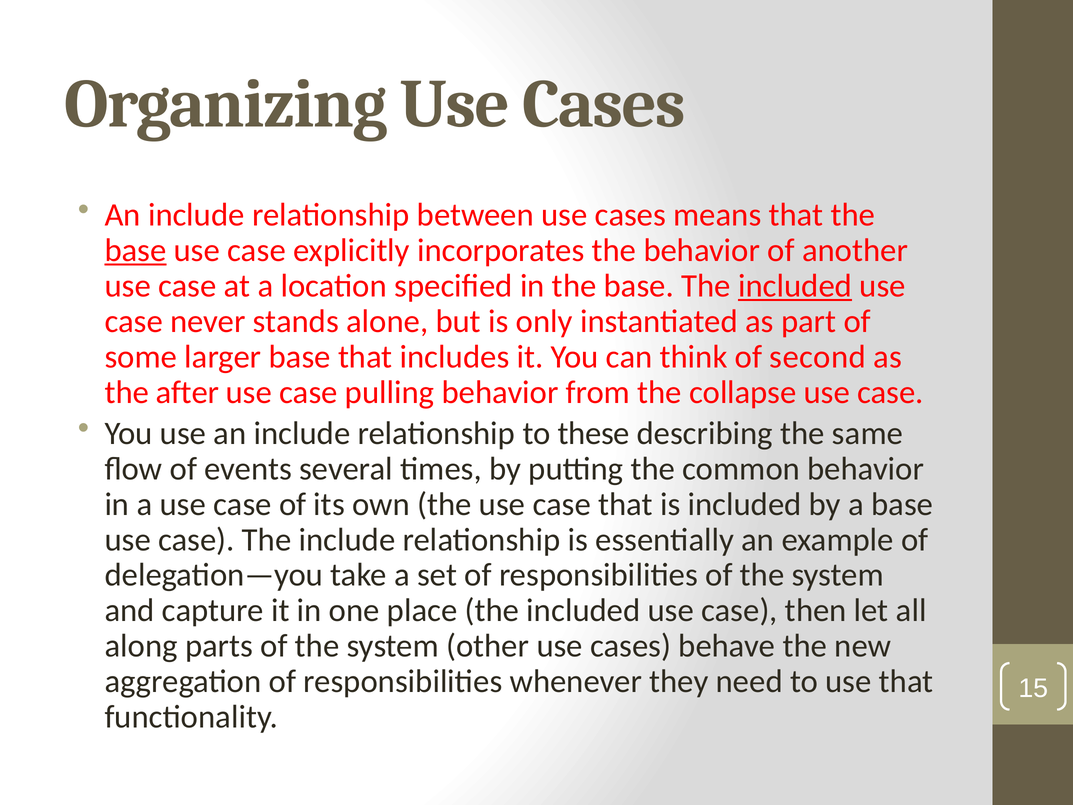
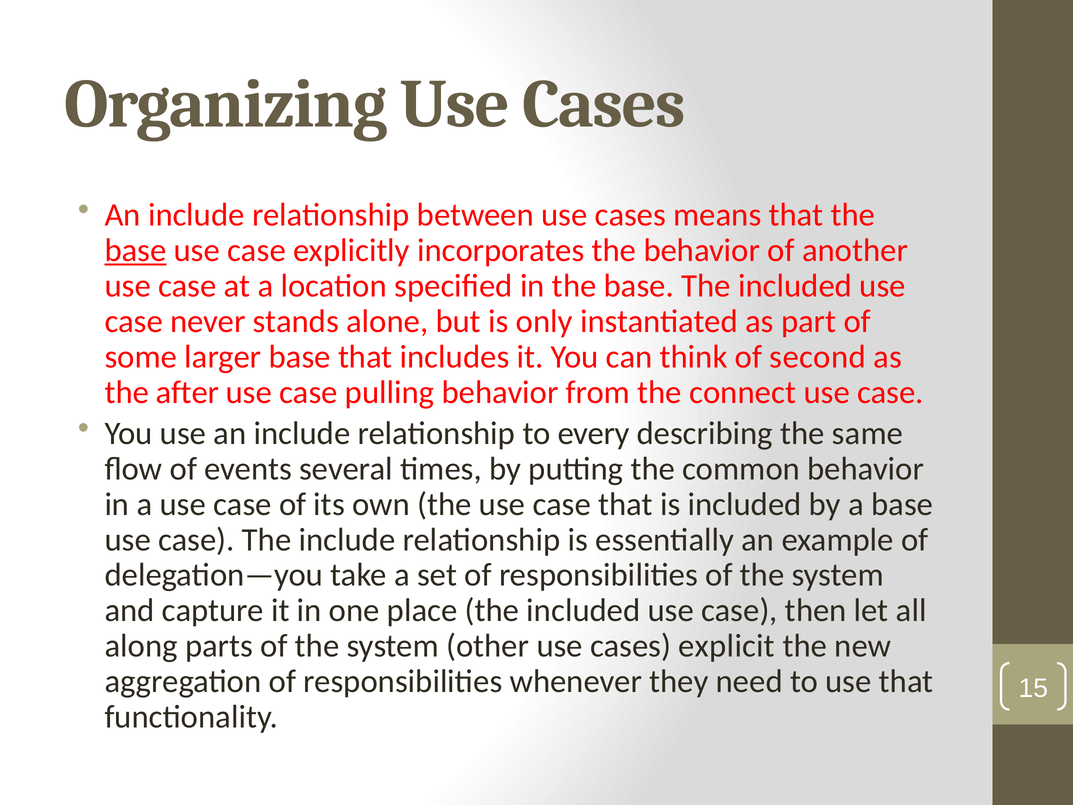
included underline: present -> none (795, 286)
collapse: collapse -> connect (743, 392)
these: these -> every (594, 433)
behave: behave -> explicit (727, 646)
